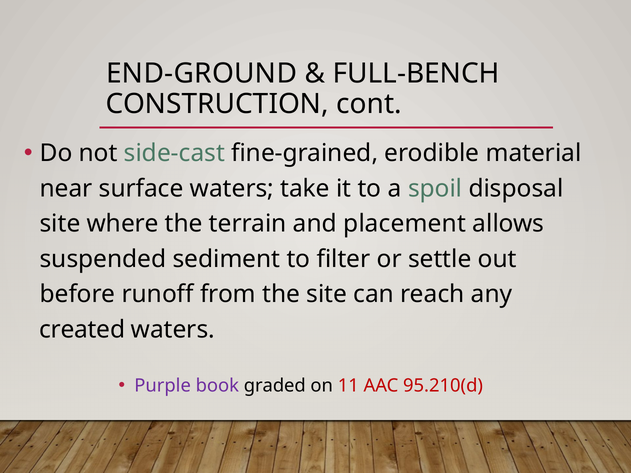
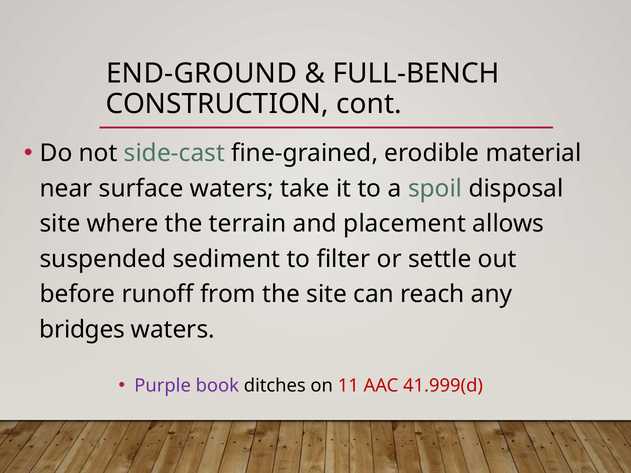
created: created -> bridges (82, 330)
graded: graded -> ditches (275, 386)
95.210(d: 95.210(d -> 41.999(d (443, 386)
